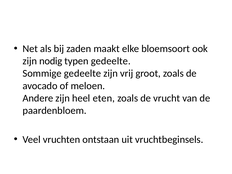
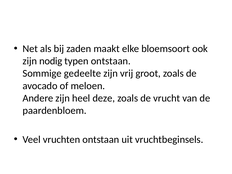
typen gedeelte: gedeelte -> ontstaan (111, 61)
eten: eten -> deze (104, 98)
